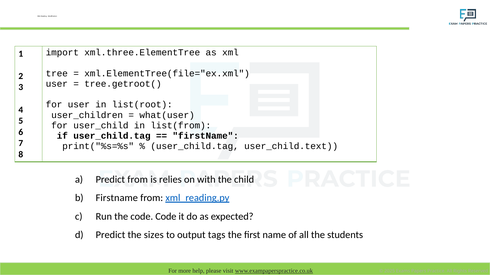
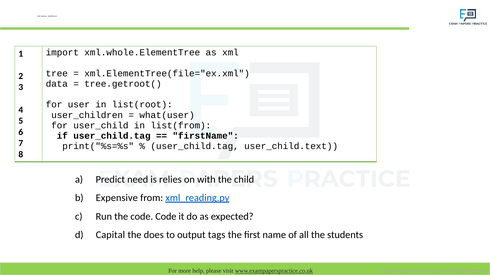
xml.three.ElementTree: xml.three.ElementTree -> xml.whole.ElementTree (142, 53)
user: user -> data (57, 84)
Predict from: from -> need (138, 180)
Firstname: Firstname -> Expensive (117, 198)
Predict: Predict -> Capital (110, 235)
sizes: sizes -> does (154, 235)
